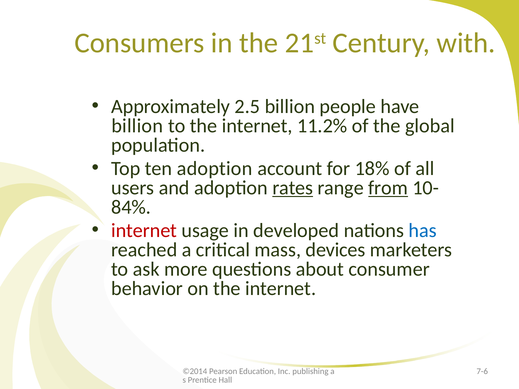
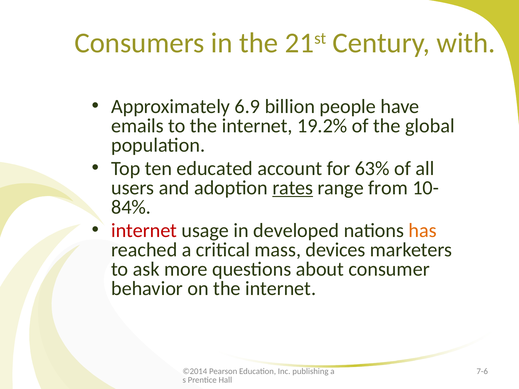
2.5: 2.5 -> 6.9 (247, 107)
billion: billion -> emails (137, 126)
11.2%: 11.2% -> 19.2% (322, 126)
ten adoption: adoption -> educated (215, 169)
18%: 18% -> 63% (372, 169)
from underline: present -> none (388, 188)
has colour: blue -> orange (423, 231)
